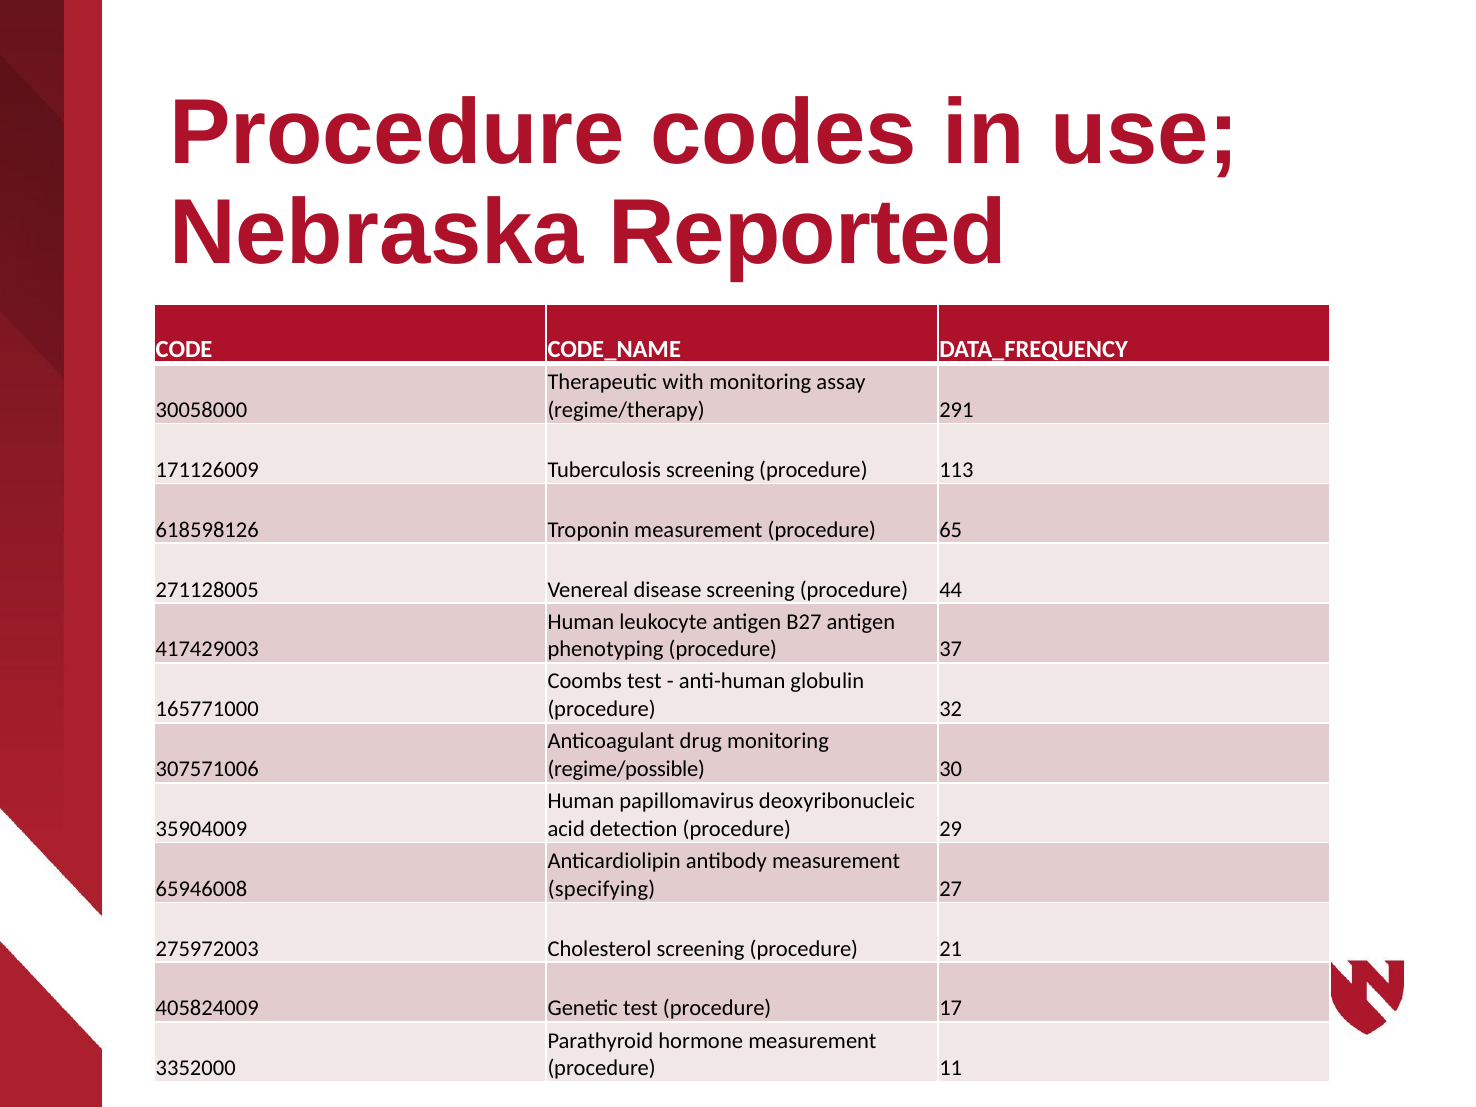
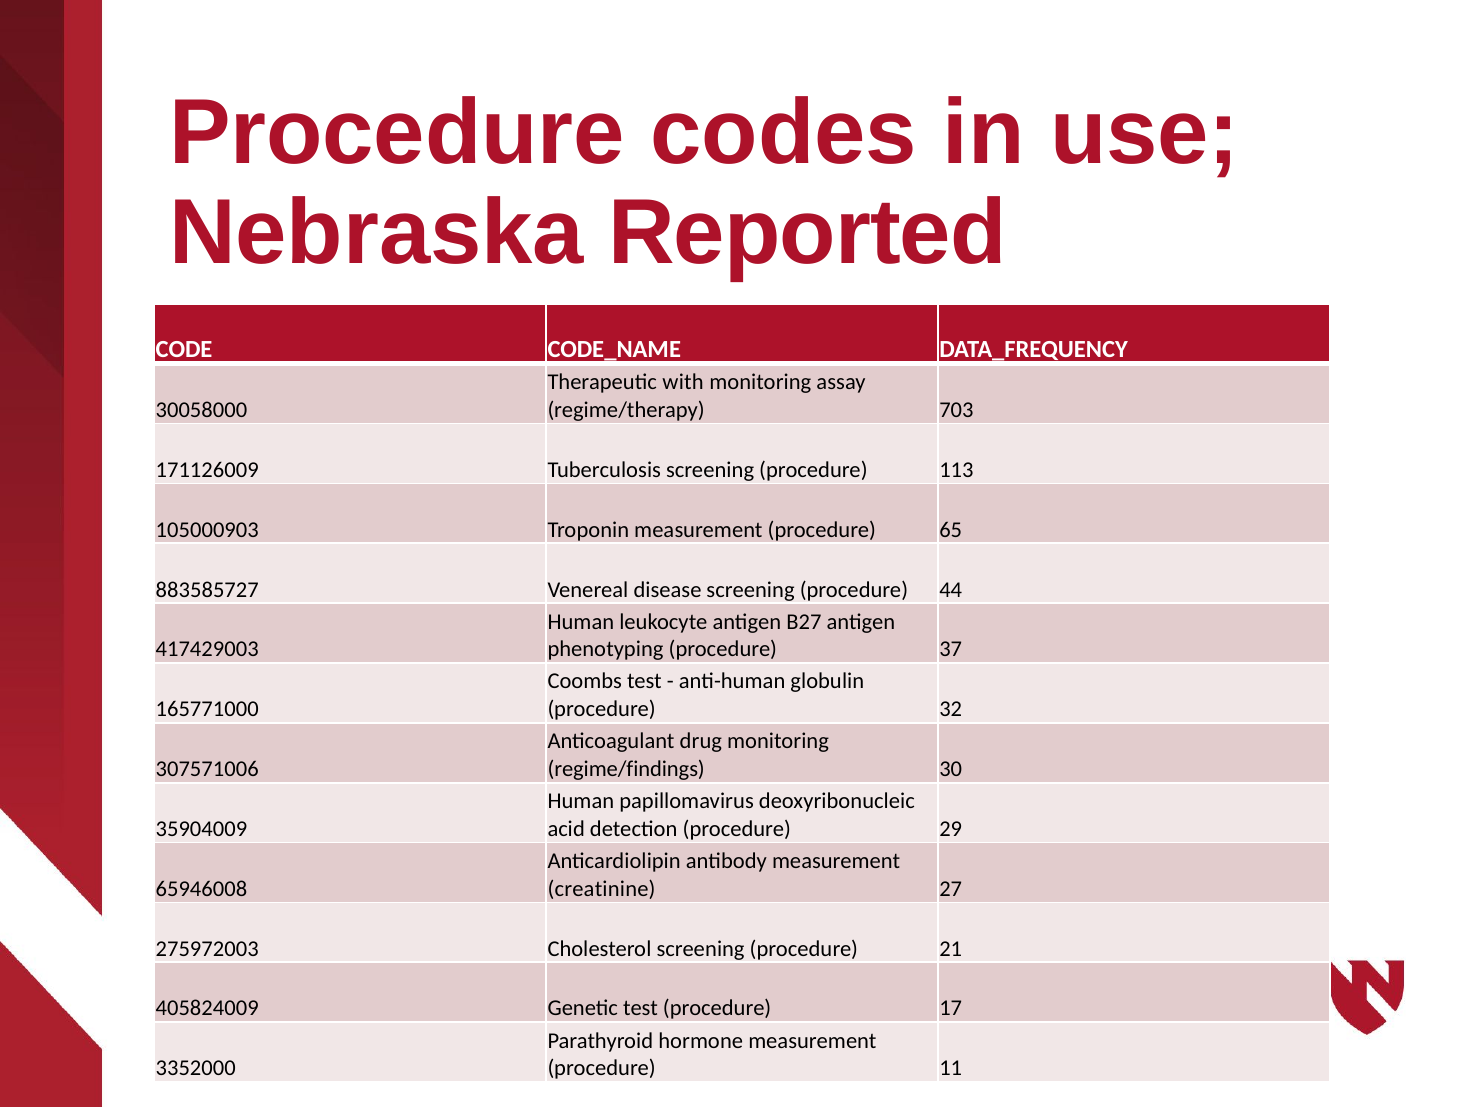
291: 291 -> 703 (956, 410)
618598126: 618598126 -> 105000903 (207, 530)
271128005: 271128005 -> 883585727 (207, 590)
regime/possible: regime/possible -> regime/findings (626, 769)
specifying: specifying -> creatinine (602, 889)
